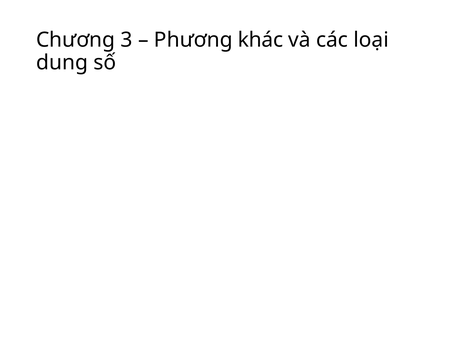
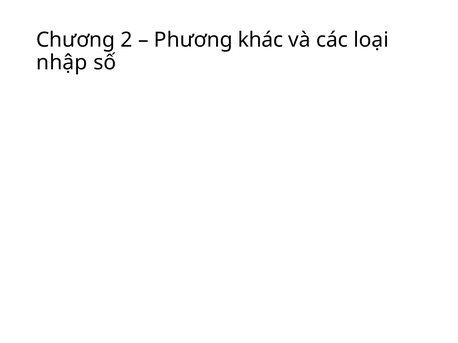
3: 3 -> 2 (127, 40)
dụng: dụng -> nhập (62, 63)
